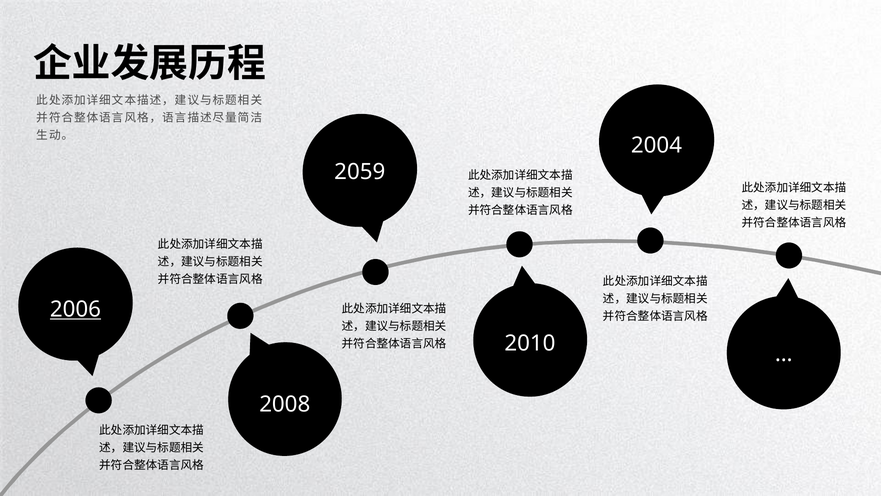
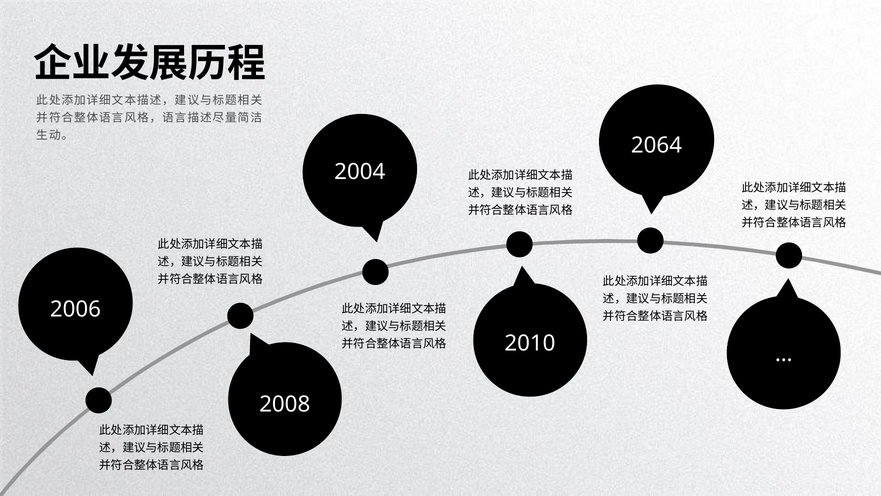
2004: 2004 -> 2064 (657, 145)
2059: 2059 -> 2004 (360, 172)
2006 underline: present -> none (75, 309)
